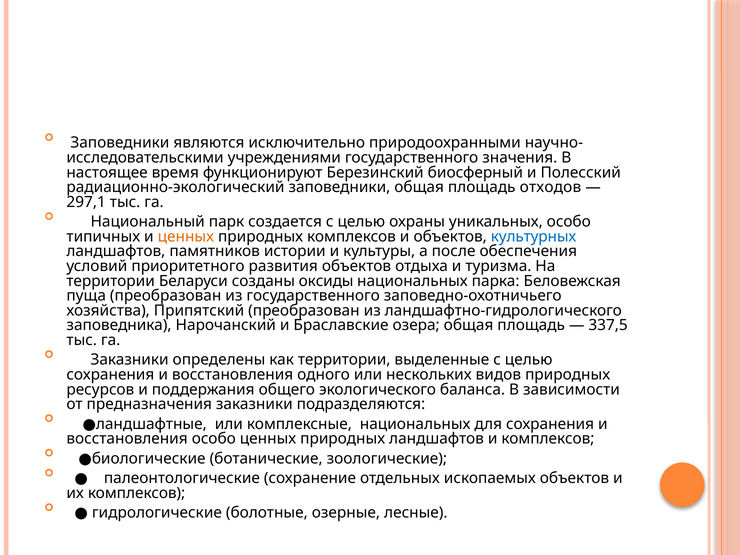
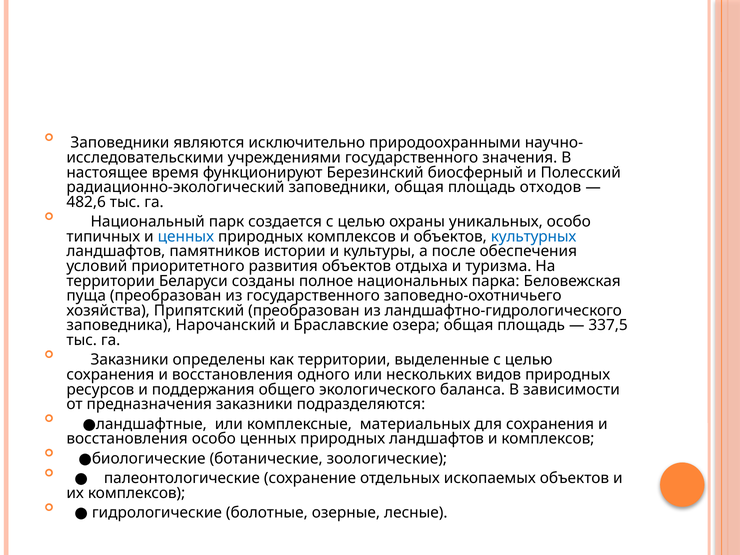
297,1: 297,1 -> 482,6 (86, 202)
ценных colour: orange -> blue (186, 237)
оксиды: оксиды -> полное (326, 281)
комплексные национальных: национальных -> материальных (415, 424)
